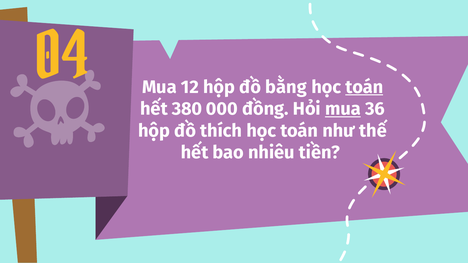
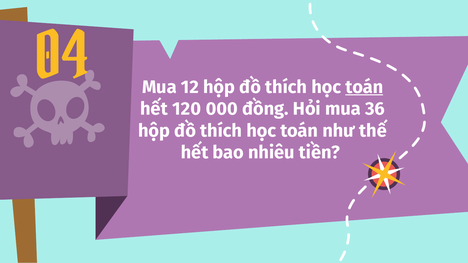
12 hộp đồ bằng: bằng -> thích (286, 87)
380: 380 -> 120 (187, 109)
mua underline: present -> none (343, 109)
